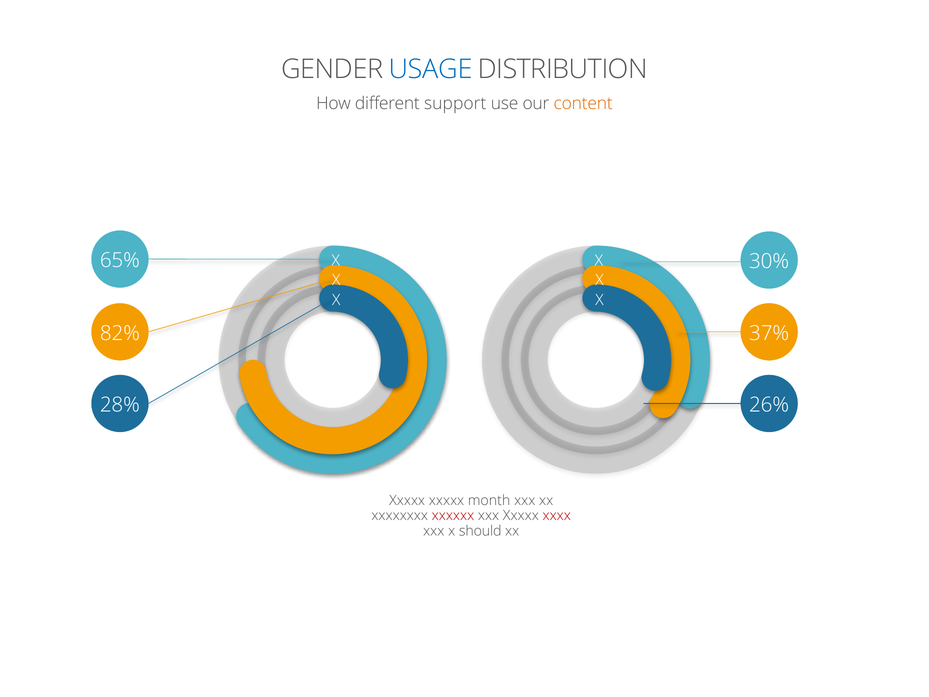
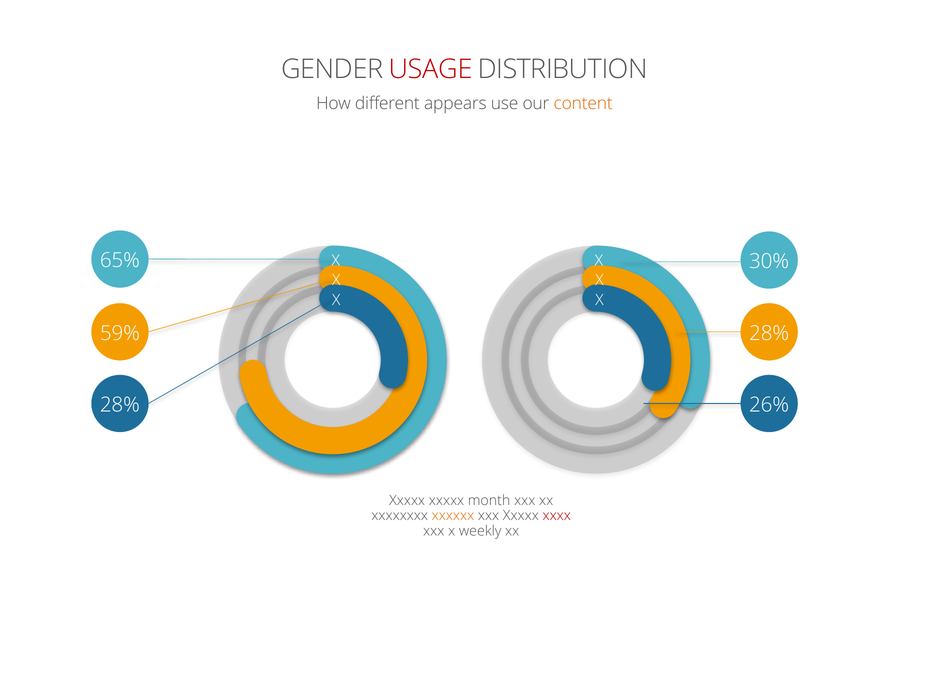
USAGE colour: blue -> red (431, 69)
support: support -> appears (455, 103)
82%: 82% -> 59% (120, 333)
37%: 37% -> 28% (769, 333)
xxxxxx colour: red -> orange (453, 515)
should: should -> weekly (480, 531)
